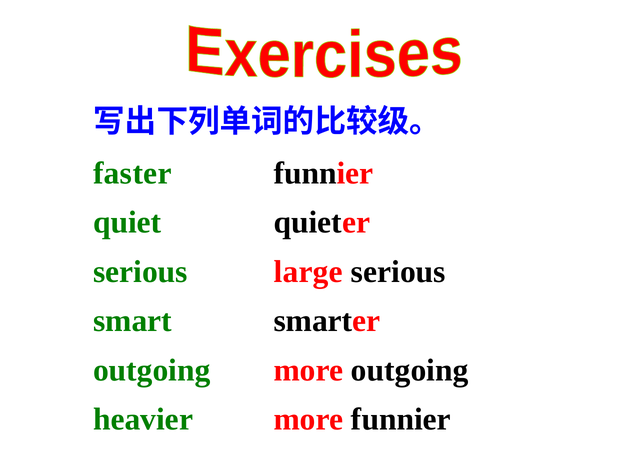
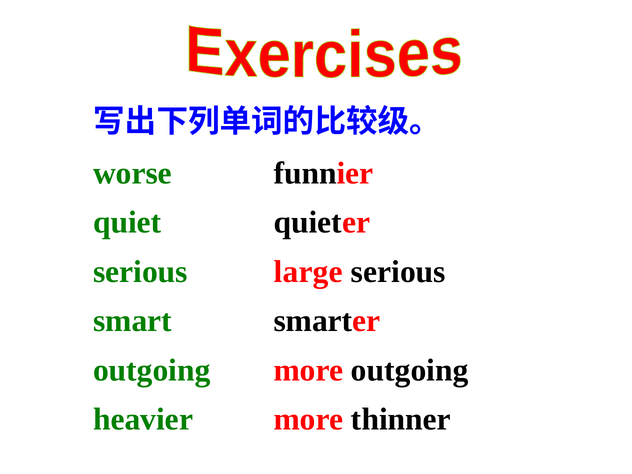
faster: faster -> worse (132, 173)
more funnier: funnier -> thinner (401, 420)
